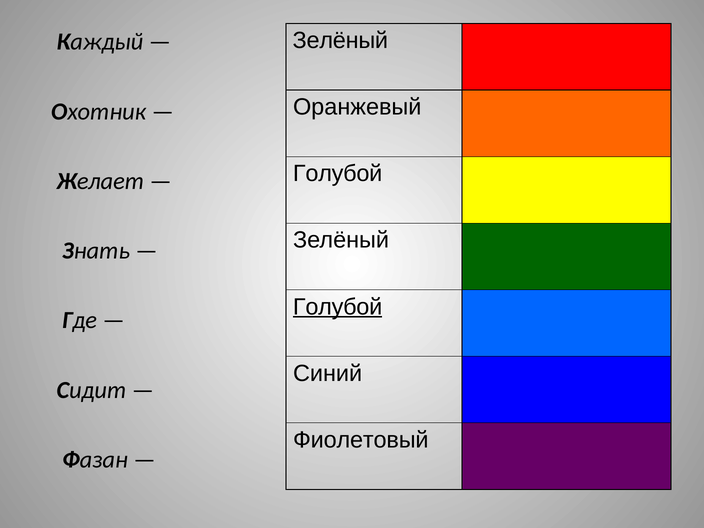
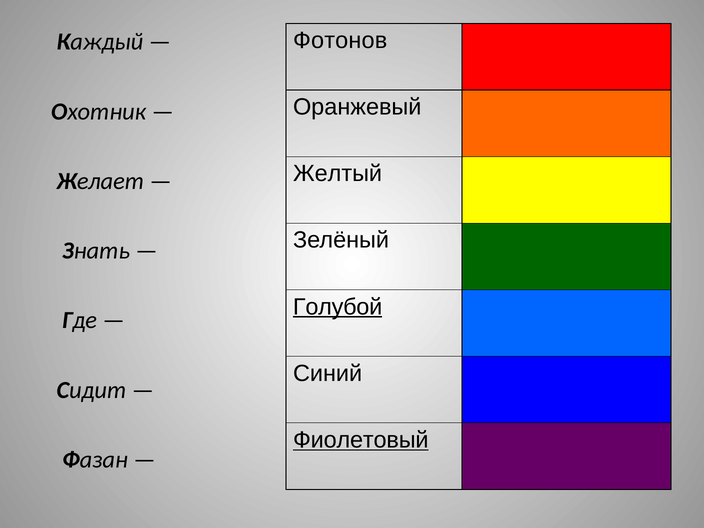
Зелёный: Зелёный -> Фотонов (340, 40)
Голубой: Голубой -> Желтый (338, 174)
Фиолетовый underline: none -> present (361, 440)
